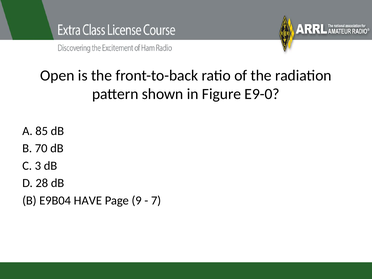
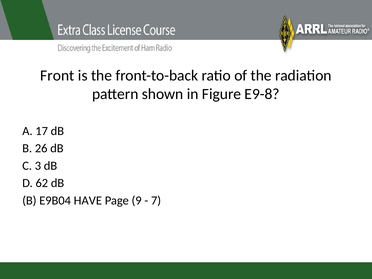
Open: Open -> Front (57, 75)
E9-0: E9-0 -> E9-8 (262, 94)
85: 85 -> 17 (42, 131)
70: 70 -> 26 (41, 148)
28: 28 -> 62 (42, 183)
